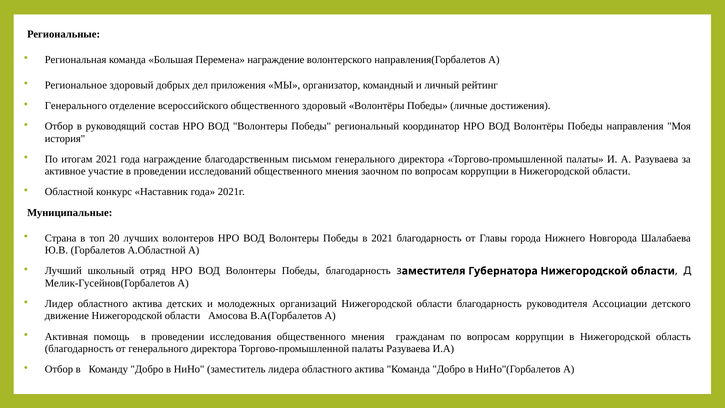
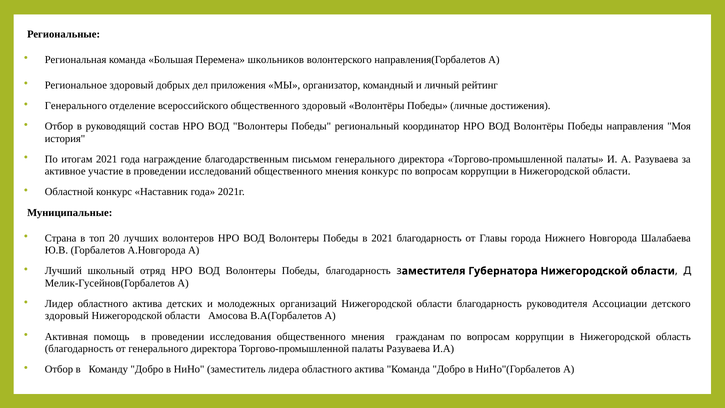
Перемена награждение: награждение -> школьников (276, 60)
мнения заочном: заочном -> конкурс (380, 171)
А.Областной: А.Областной -> А.Новгорода (157, 250)
движение: движение -> здоровый (67, 316)
